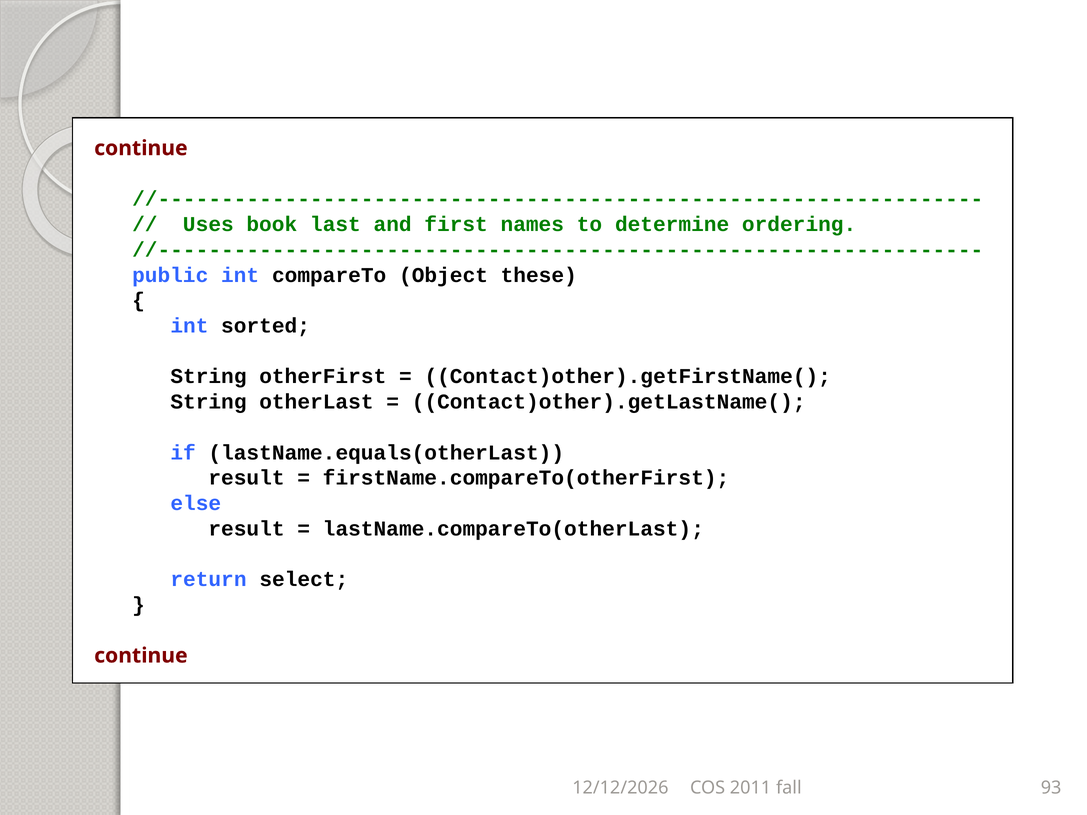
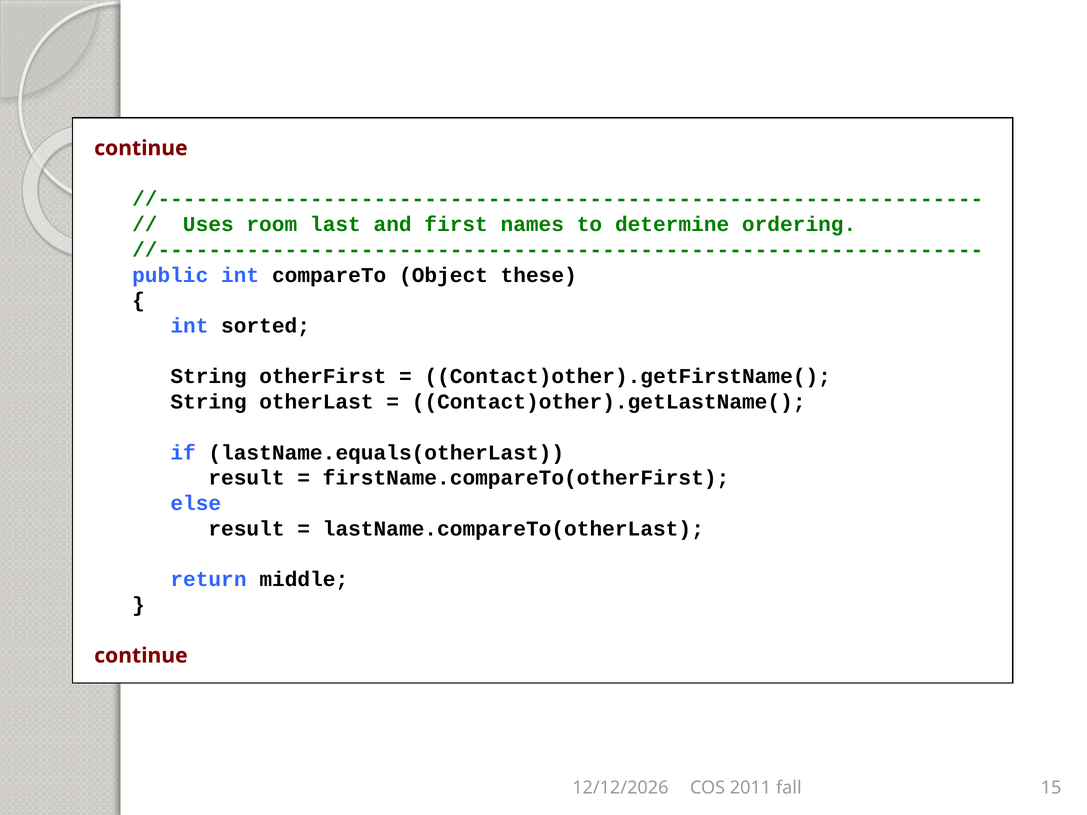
book: book -> room (272, 224)
select: select -> middle (304, 580)
93: 93 -> 15 (1051, 788)
